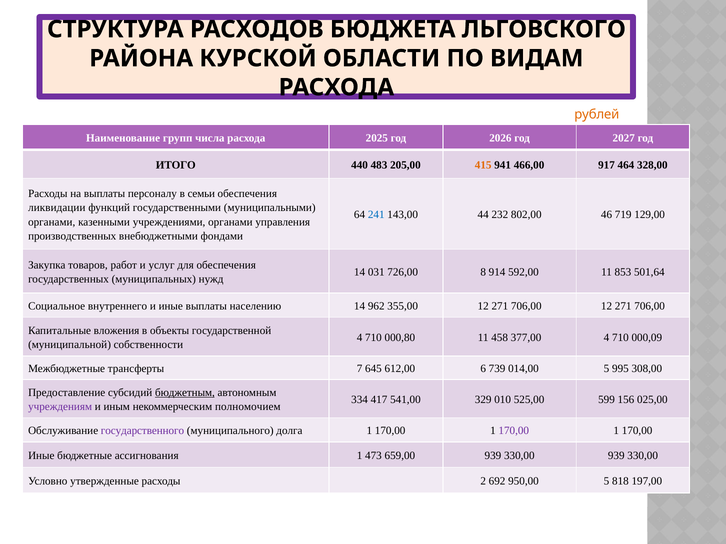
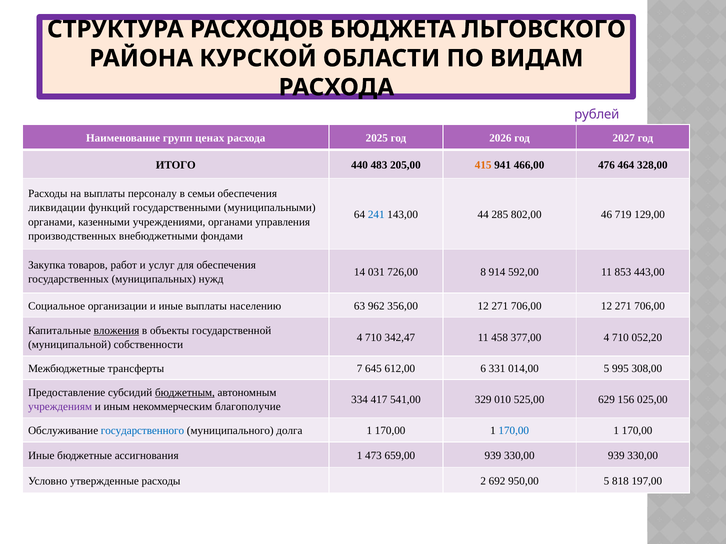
рублей colour: orange -> purple (597, 114)
числа: числа -> ценах (210, 138)
917: 917 -> 476 (606, 165)
232: 232 -> 285 (500, 215)
501,64: 501,64 -> 443,00 (649, 272)
внутреннего: внутреннего -> организации (118, 306)
населению 14: 14 -> 63 (360, 306)
355,00: 355,00 -> 356,00 (403, 306)
вложения underline: none -> present (116, 331)
000,80: 000,80 -> 342,47 (400, 338)
000,09: 000,09 -> 052,20 (647, 338)
739: 739 -> 331 (497, 369)
599: 599 -> 629 (606, 400)
полномочием: полномочием -> благополучие (248, 407)
государственного colour: purple -> blue (142, 431)
170,00 colour: purple -> blue (514, 431)
